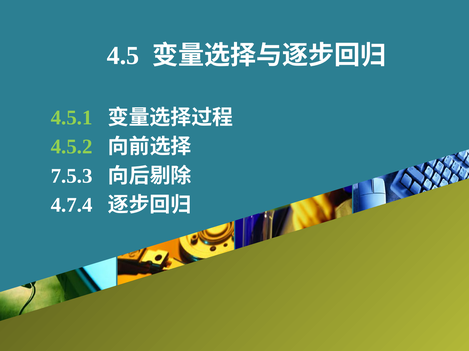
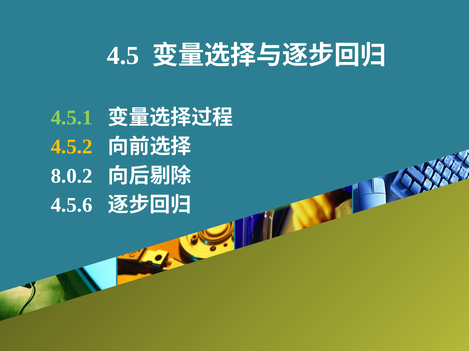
4.5.2 colour: light green -> yellow (72, 147)
7.5.3: 7.5.3 -> 8.0.2 (72, 176)
4.7.4: 4.7.4 -> 4.5.6 (72, 205)
